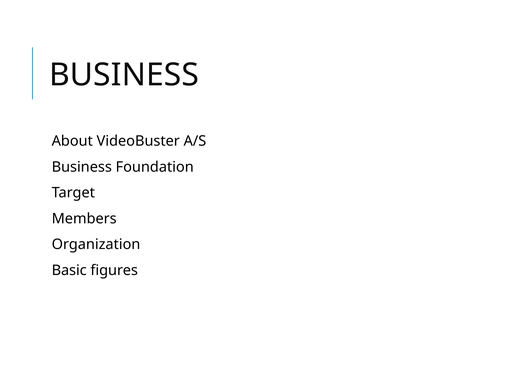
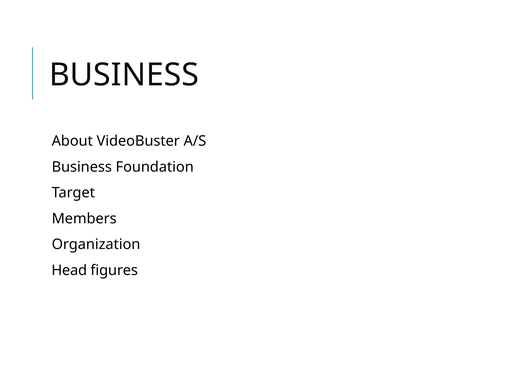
Basic: Basic -> Head (69, 270)
